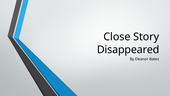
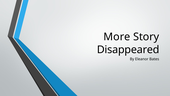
Close: Close -> More (117, 37)
